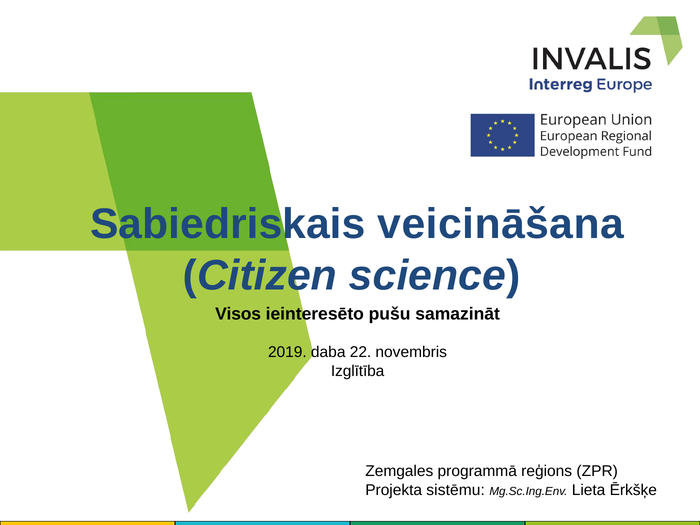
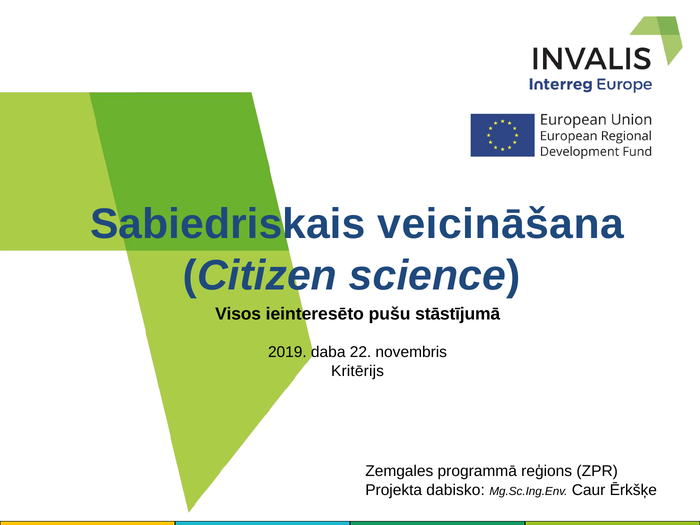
samazināt: samazināt -> stāstījumā (458, 314)
Izglītība: Izglītība -> Kritērijs (358, 371)
sistēmu: sistēmu -> dabisko (456, 490)
Lieta: Lieta -> Caur (589, 490)
